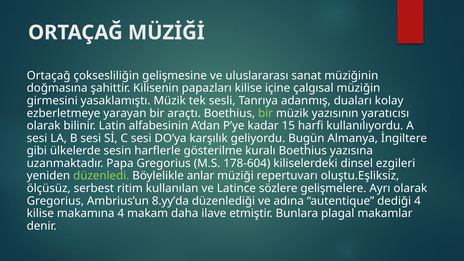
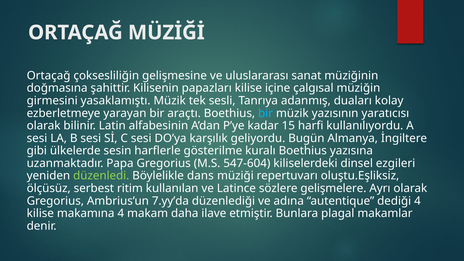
bir colour: light green -> light blue (266, 113)
178-604: 178-604 -> 547-604 (247, 163)
anlar: anlar -> dans (200, 176)
8.yy’da: 8.yy’da -> 7.yy’da (170, 201)
